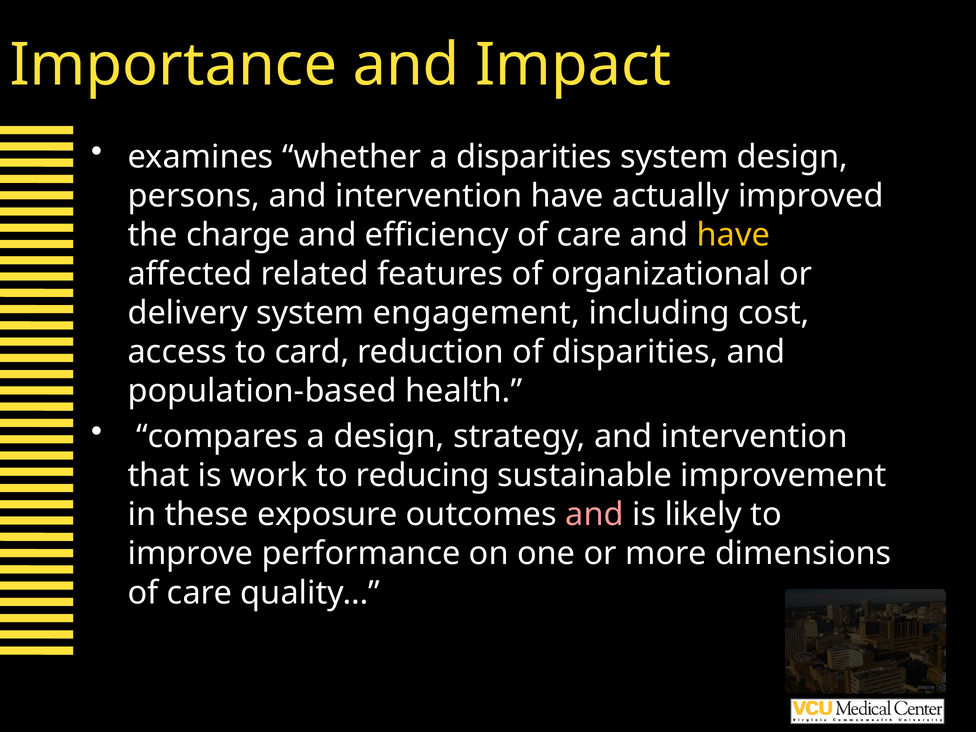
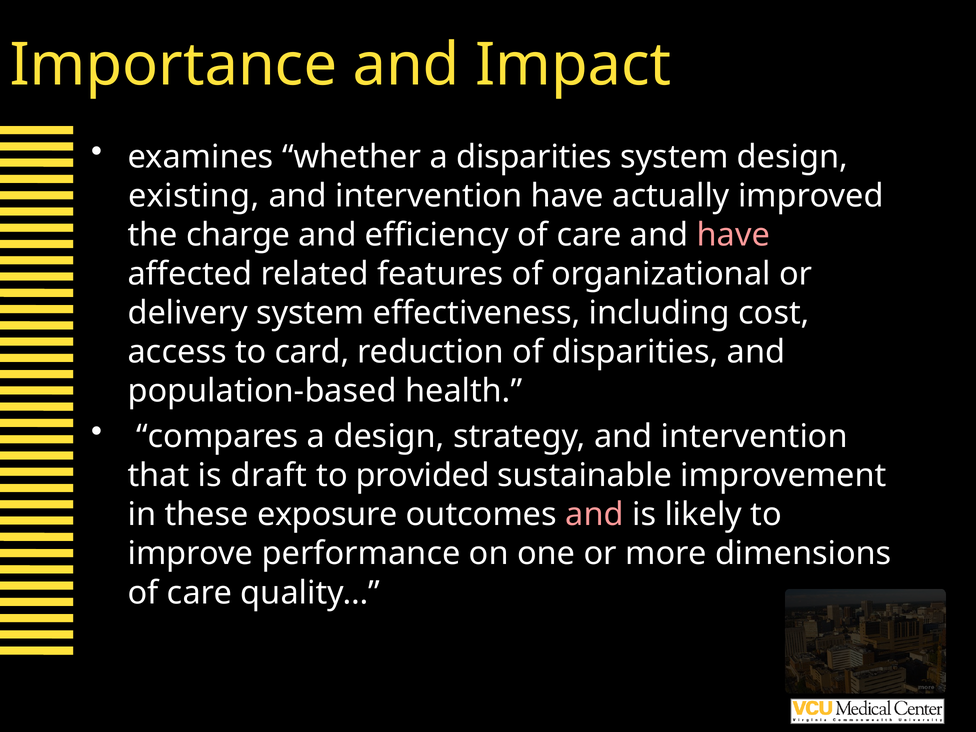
persons: persons -> existing (194, 196)
have colour: yellow -> pink (733, 235)
engagement: engagement -> effectiveness (477, 313)
work: work -> draft (269, 476)
reducing: reducing -> provided (423, 476)
